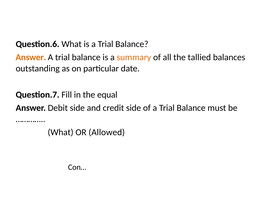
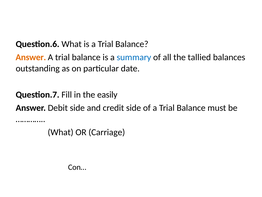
summary colour: orange -> blue (134, 57)
equal: equal -> easily (107, 95)
Allowed: Allowed -> Carriage (107, 132)
